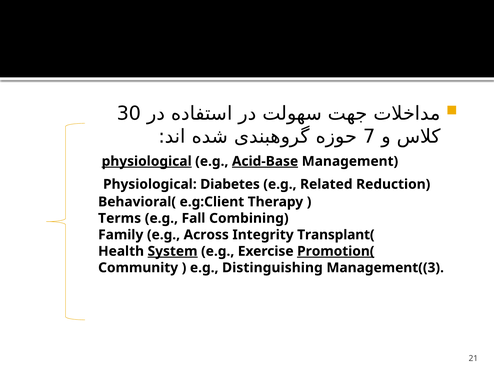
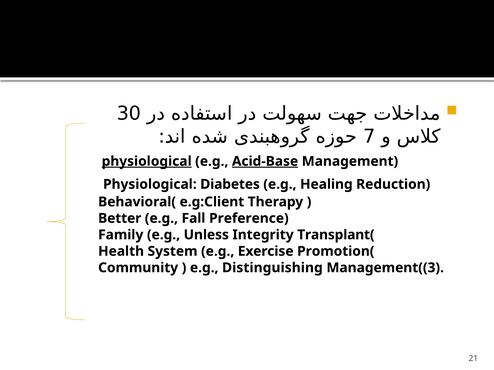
Related: Related -> Healing (326, 185)
Terms: Terms -> Better (120, 219)
Combining: Combining -> Preference (249, 219)
Across: Across -> Unless (206, 235)
System underline: present -> none (173, 252)
Promotion( underline: present -> none (336, 252)
